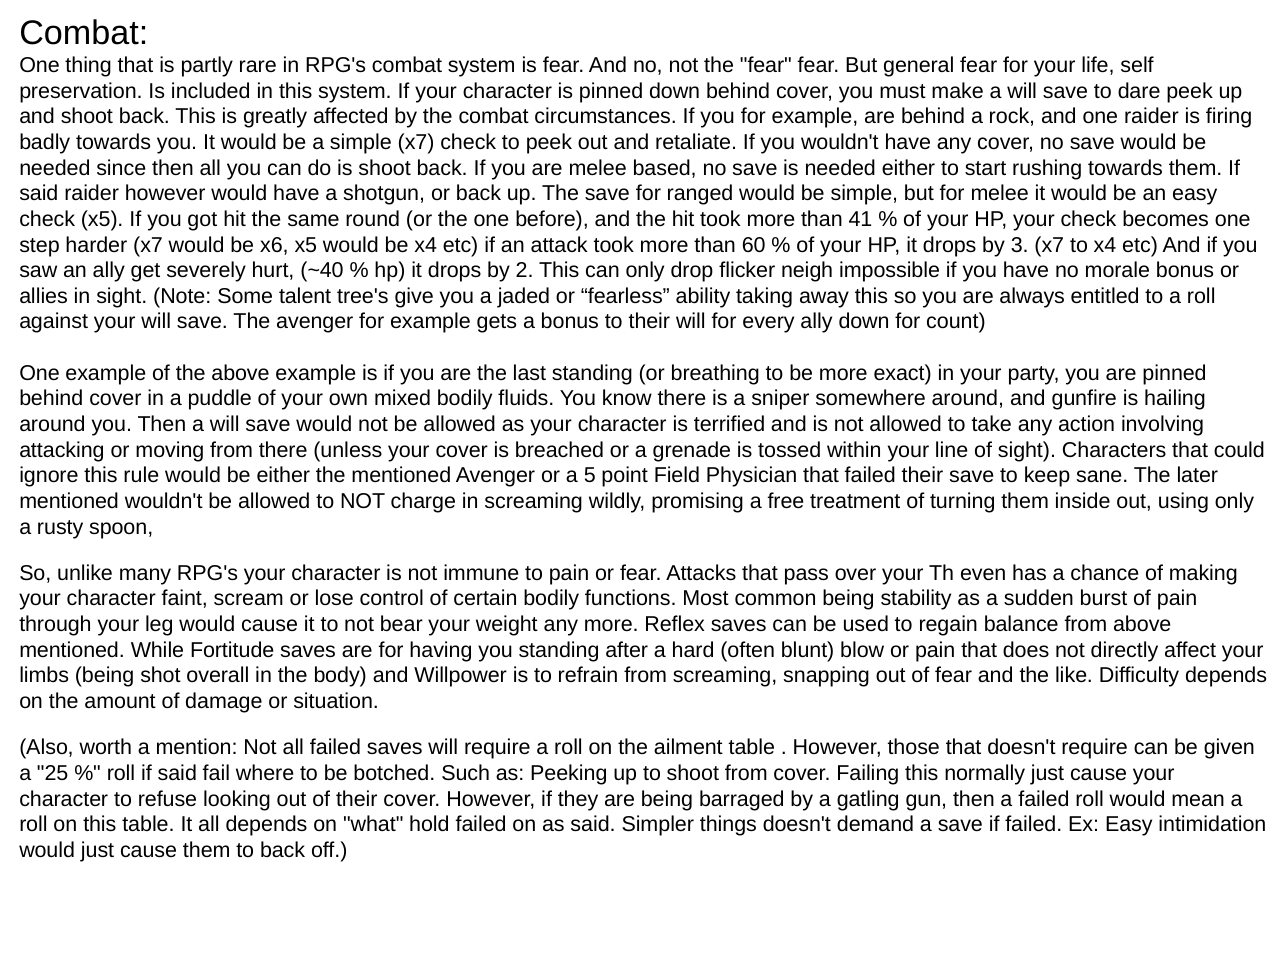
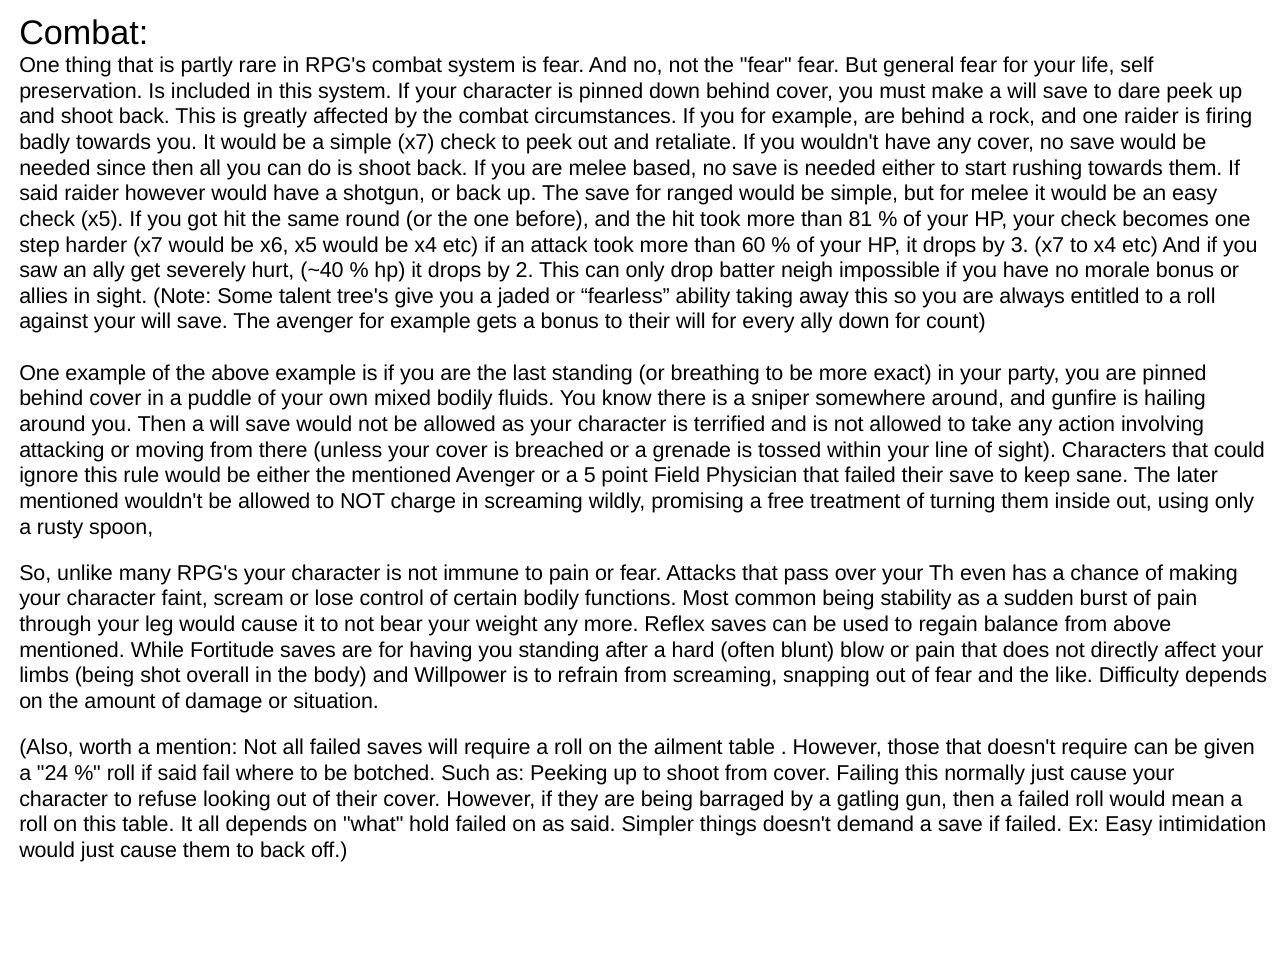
41: 41 -> 81 (860, 219)
flicker: flicker -> batter (747, 271)
25: 25 -> 24 (53, 774)
